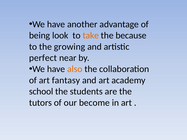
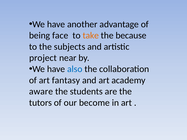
look: look -> face (60, 36)
growing: growing -> subjects (70, 47)
perfect: perfect -> project (43, 58)
also colour: orange -> blue (75, 69)
school: school -> aware (41, 92)
